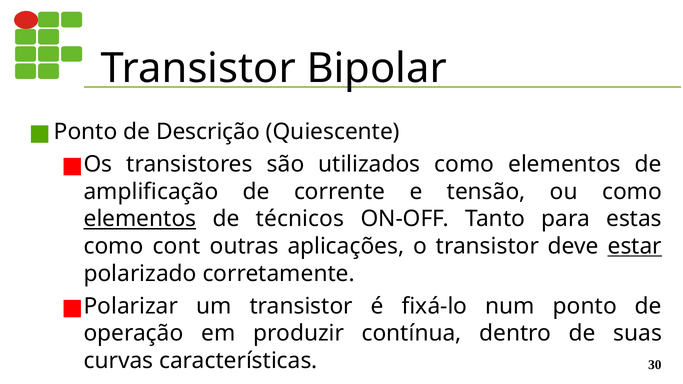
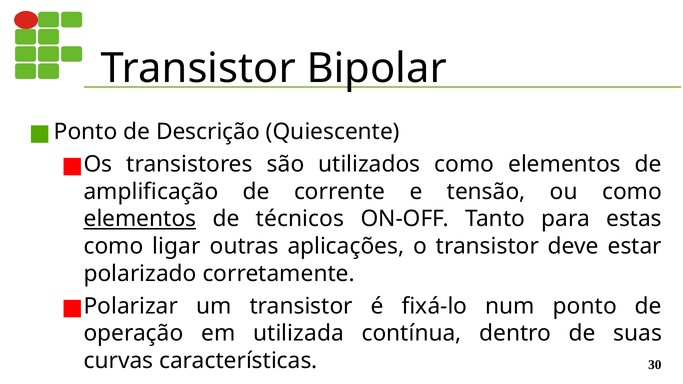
cont: cont -> ligar (177, 246)
estar underline: present -> none (635, 246)
produzir: produzir -> utilizada (299, 334)
